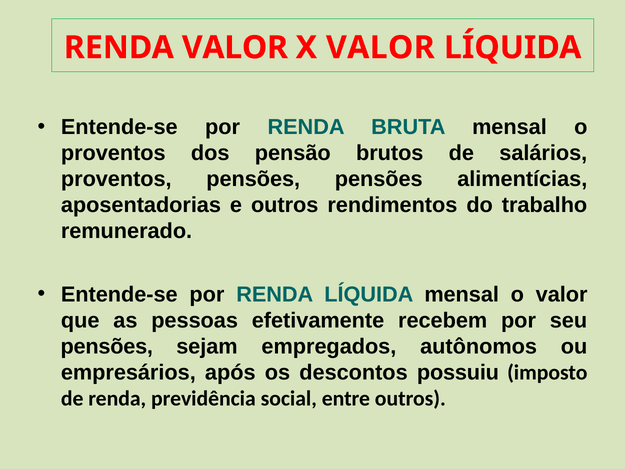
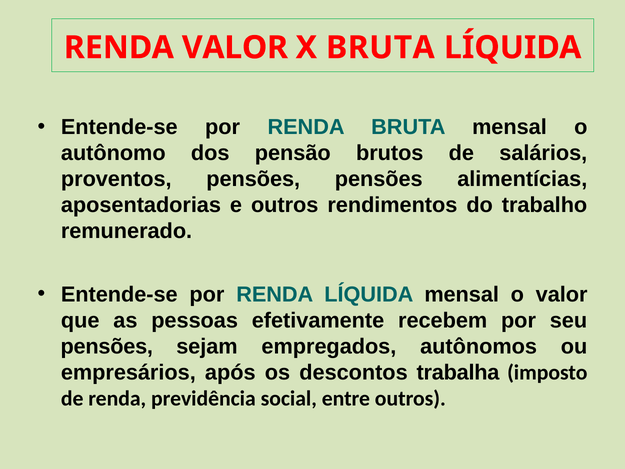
X VALOR: VALOR -> BRUTA (380, 48)
proventos: proventos -> autônomo (113, 153)
possuiu: possuiu -> trabalha (458, 372)
